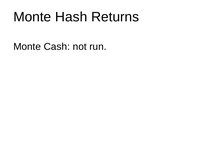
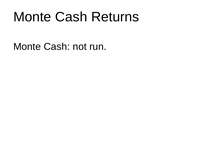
Hash: Hash -> Cash (71, 17)
